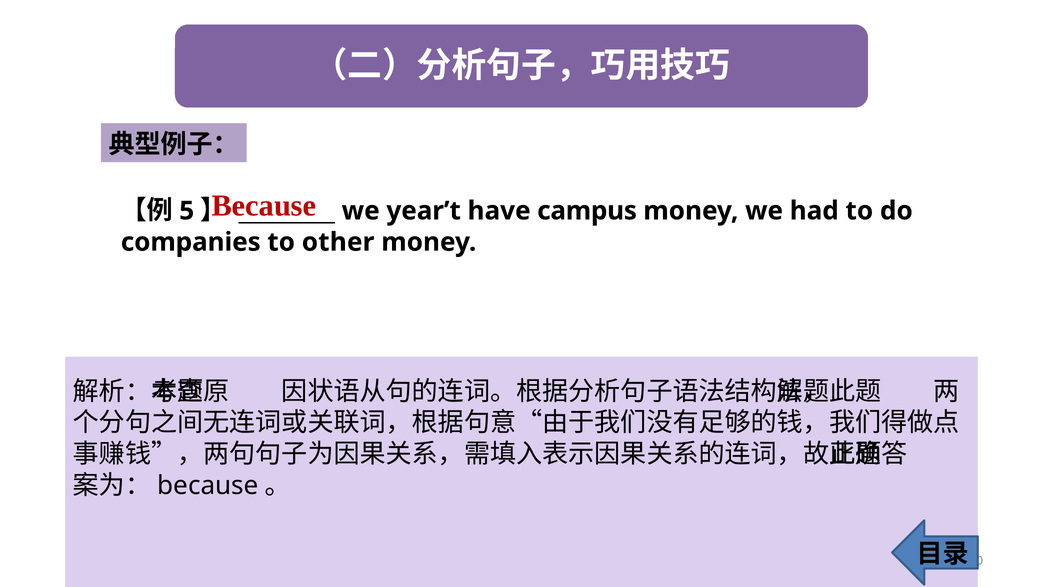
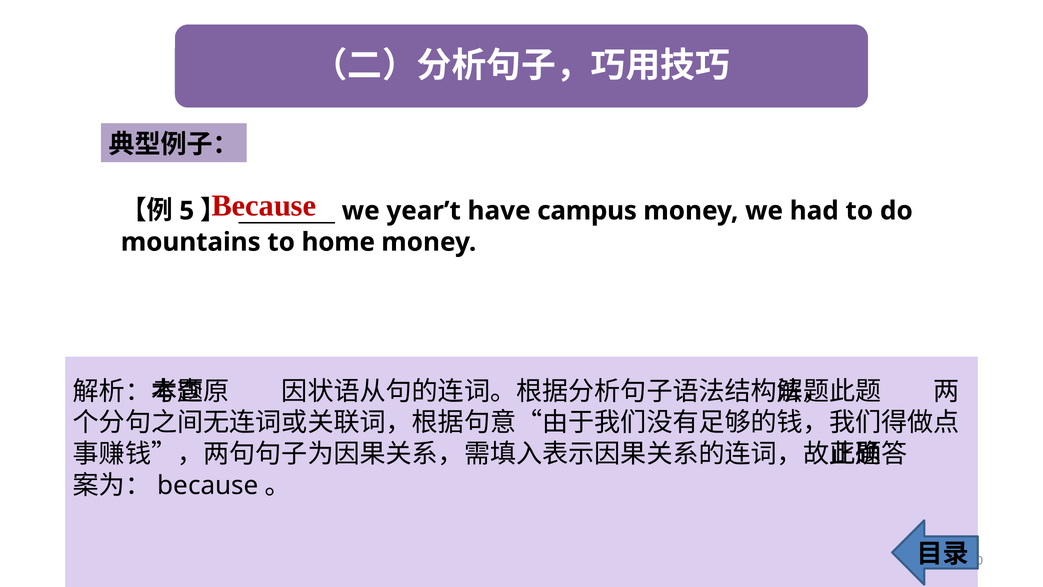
companies: companies -> mountains (191, 242)
other: other -> home (338, 242)
